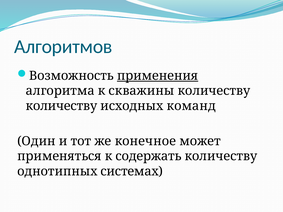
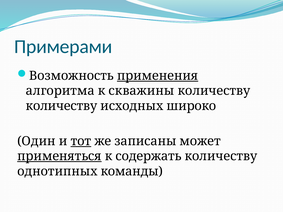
Алгоритмов: Алгоритмов -> Примерами (63, 47)
команд: команд -> широко (191, 106)
тот underline: none -> present (81, 141)
конечное: конечное -> записаны (145, 141)
применяться underline: none -> present (59, 156)
системах: системах -> команды (132, 172)
